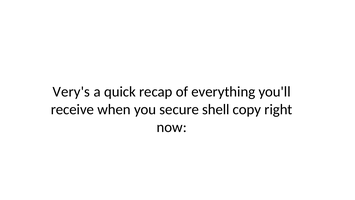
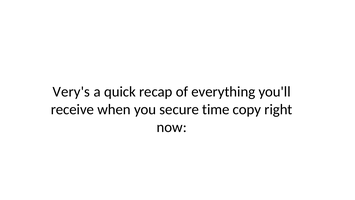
shell: shell -> time (216, 109)
